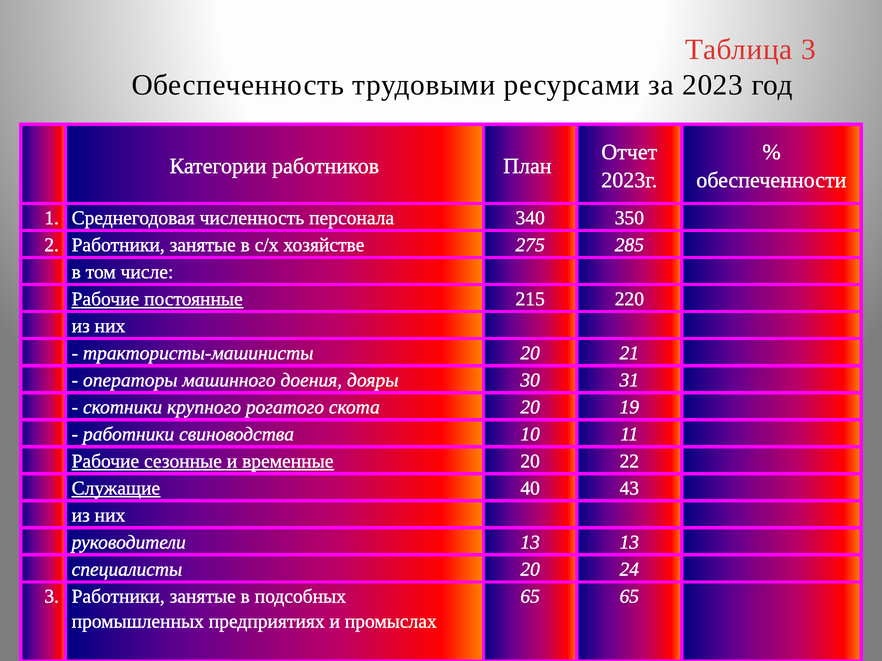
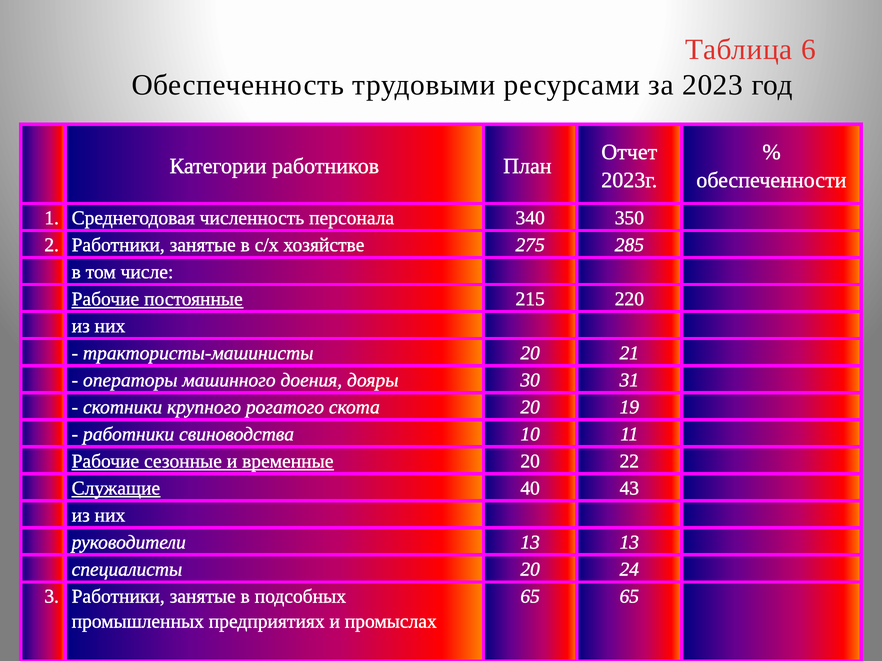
Таблица 3: 3 -> 6 (808, 50)
